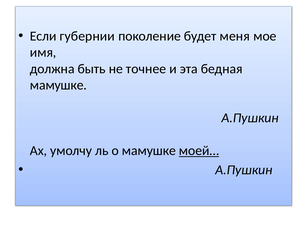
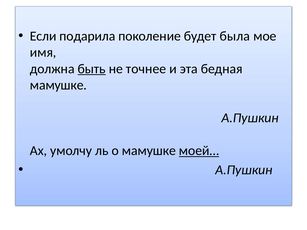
губернии: губернии -> подарила (87, 36)
меня: меня -> была (235, 36)
быть underline: none -> present (92, 69)
